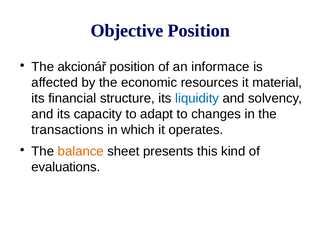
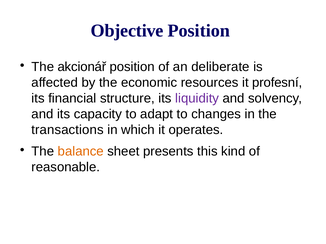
informace: informace -> deliberate (220, 67)
material: material -> profesní (277, 83)
liquidity colour: blue -> purple (197, 98)
evaluations: evaluations -> reasonable (66, 167)
